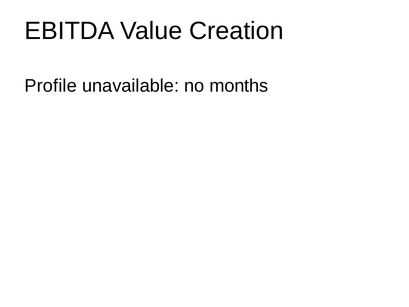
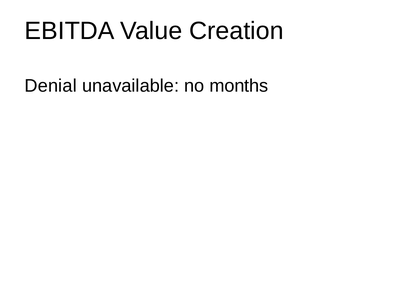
Profile: Profile -> Denial (51, 86)
